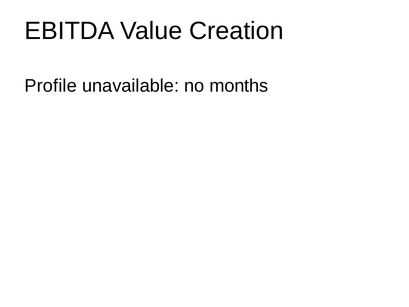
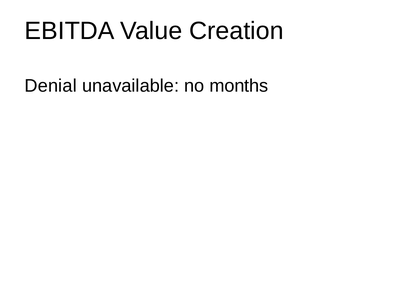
Profile: Profile -> Denial (51, 86)
